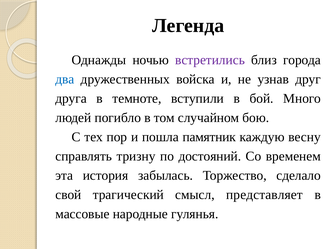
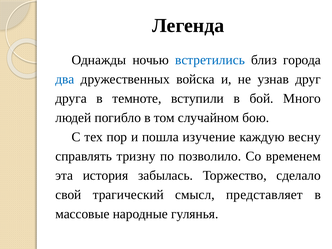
встретились colour: purple -> blue (210, 60)
памятник: памятник -> изучение (209, 137)
достояний: достояний -> позволило (210, 156)
